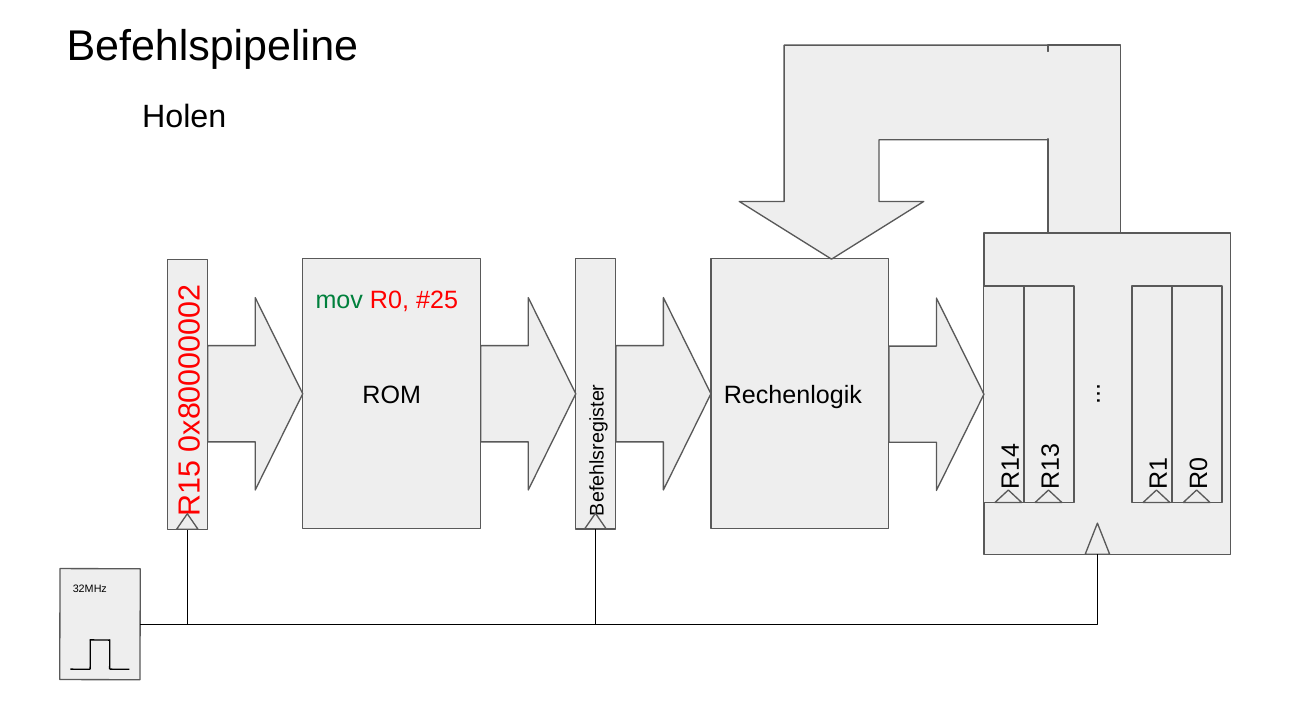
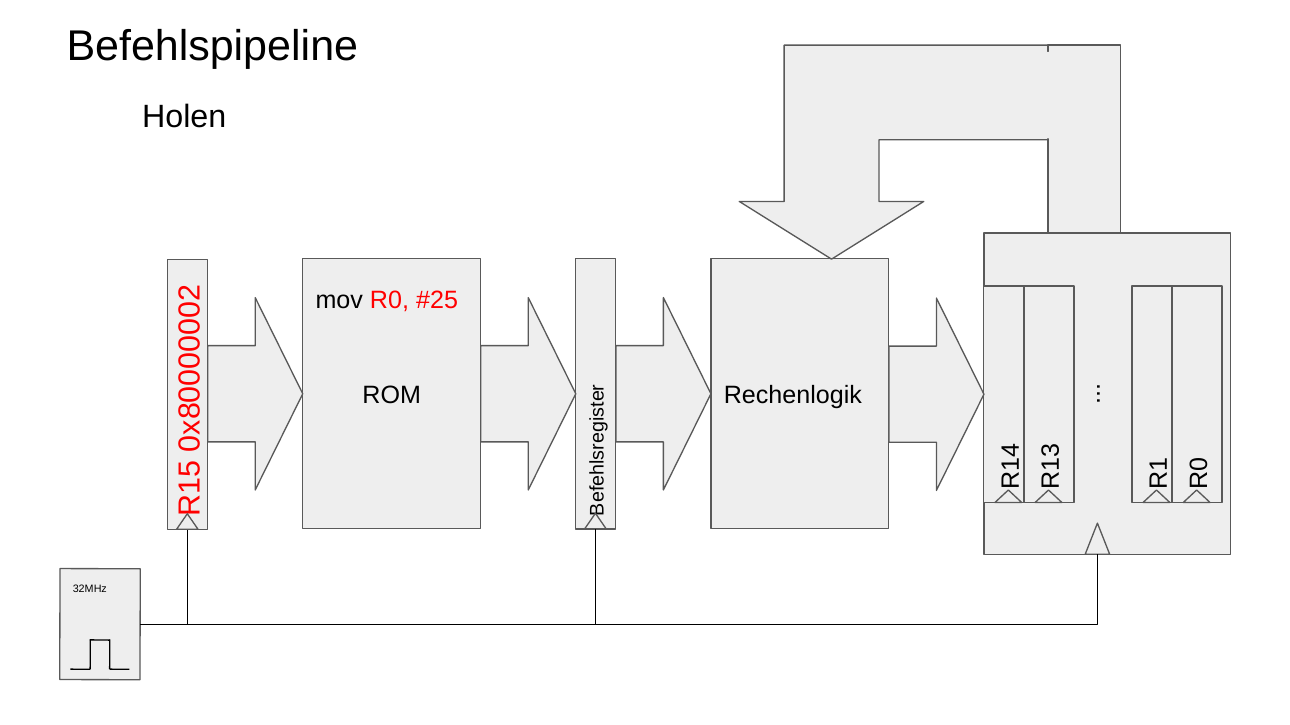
mov colour: green -> black (339, 300)
